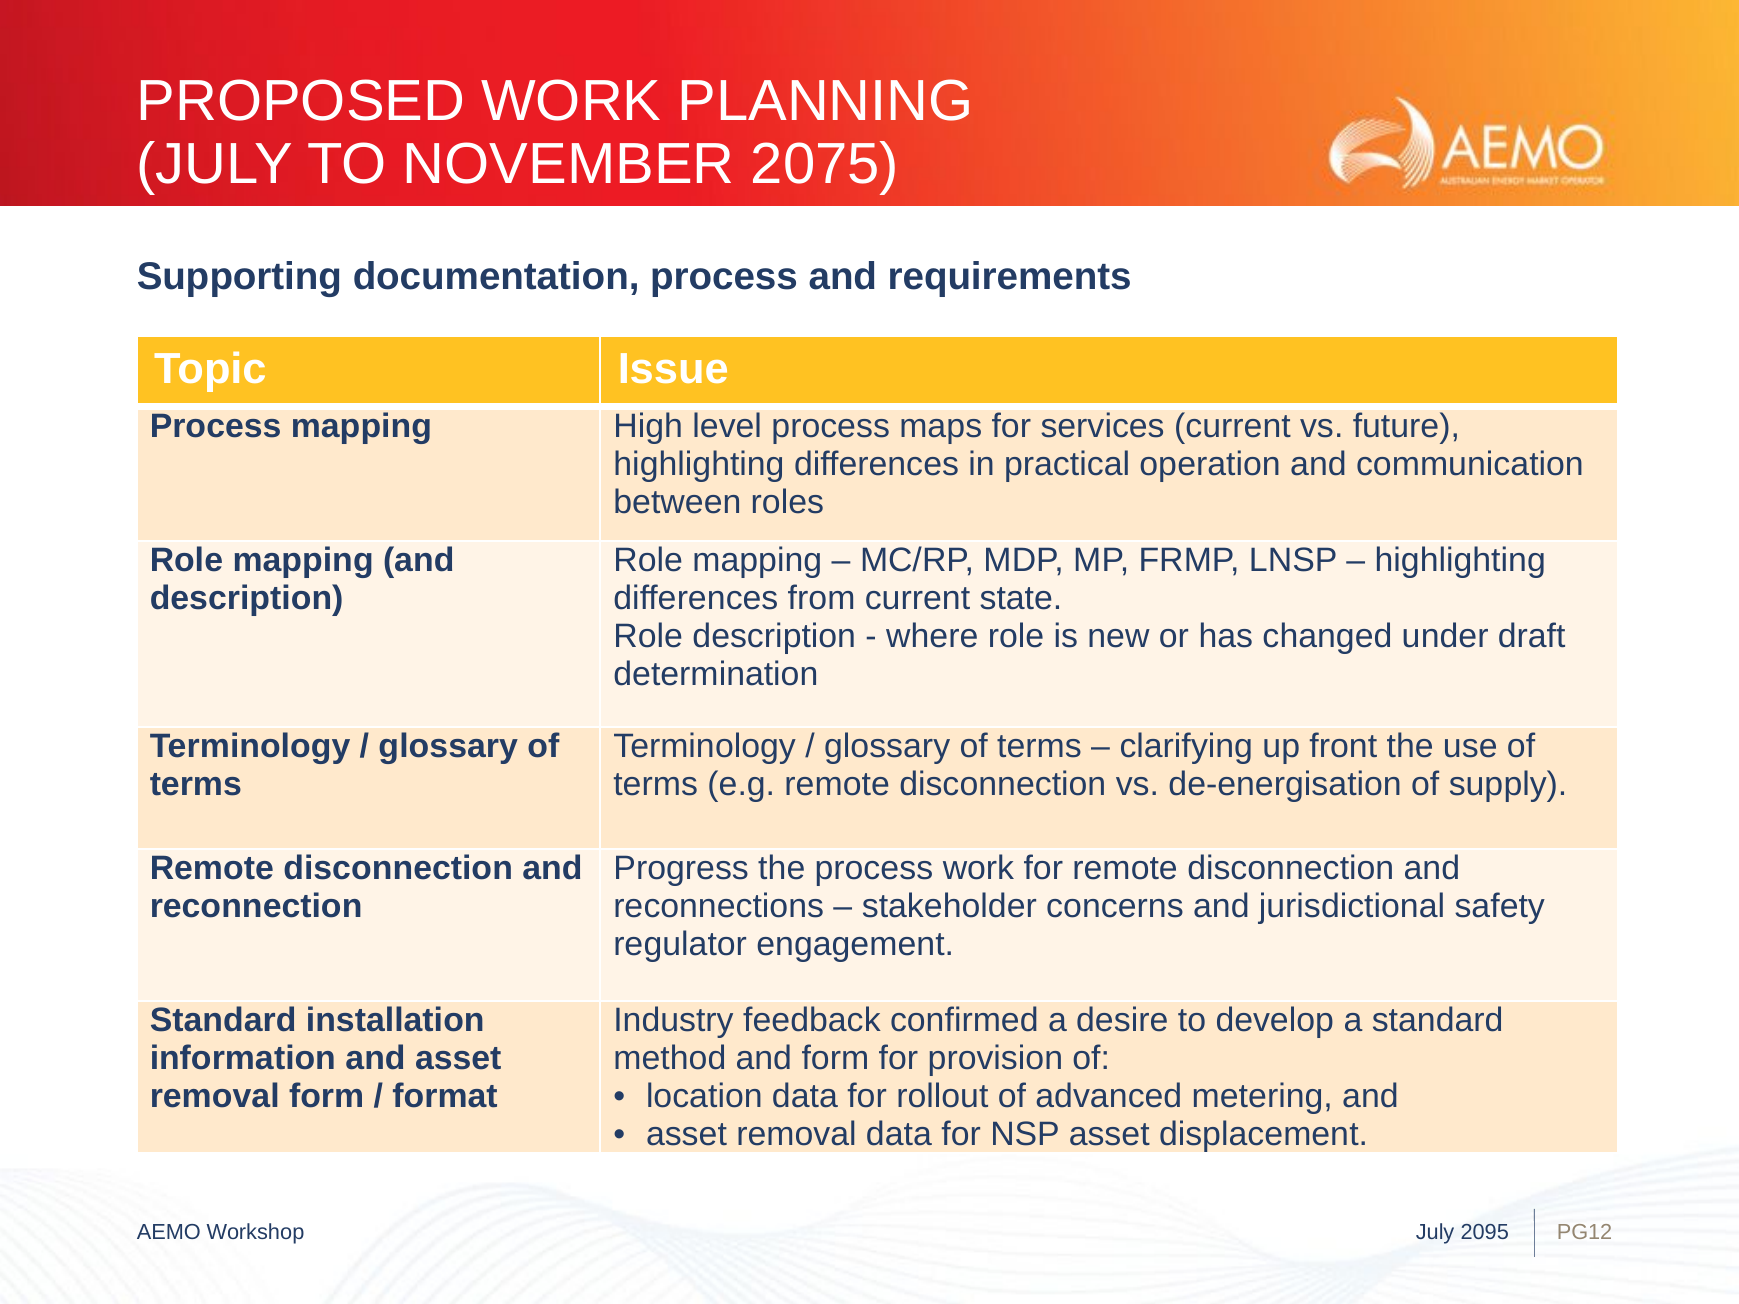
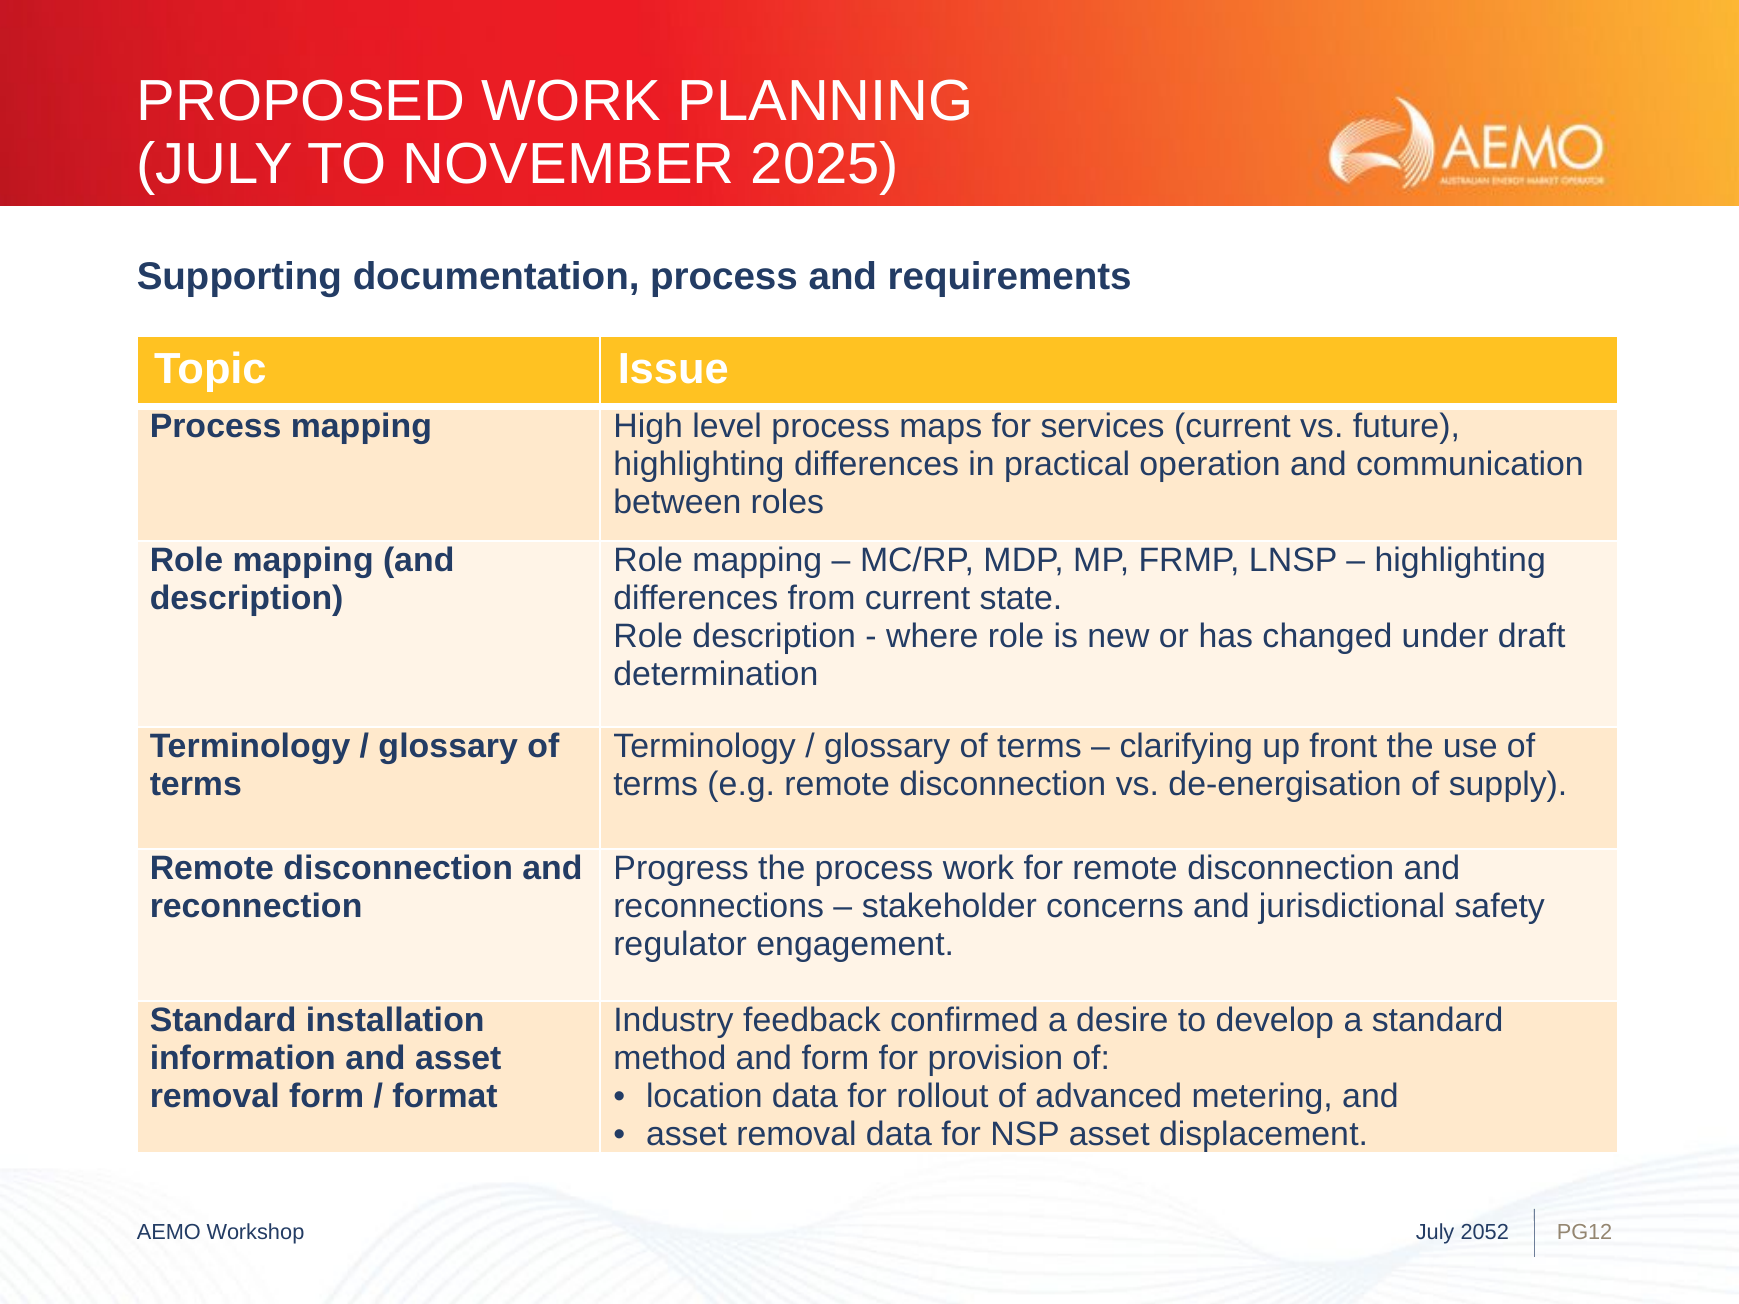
2075: 2075 -> 2025 (825, 164)
2095: 2095 -> 2052 (1485, 1233)
